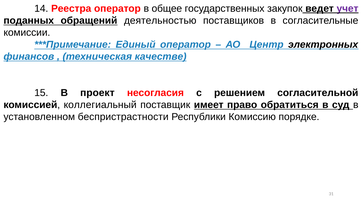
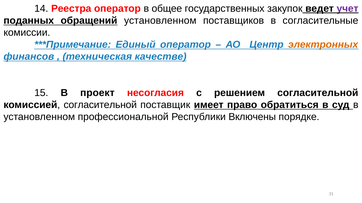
обращений деятельностью: деятельностью -> установленном (160, 21)
электронных colour: black -> orange (323, 45)
комиссией коллегиальный: коллегиальный -> согласительной (100, 105)
беспристрастности: беспристрастности -> профессиональной (123, 117)
Комиссию: Комиссию -> Включены (252, 117)
